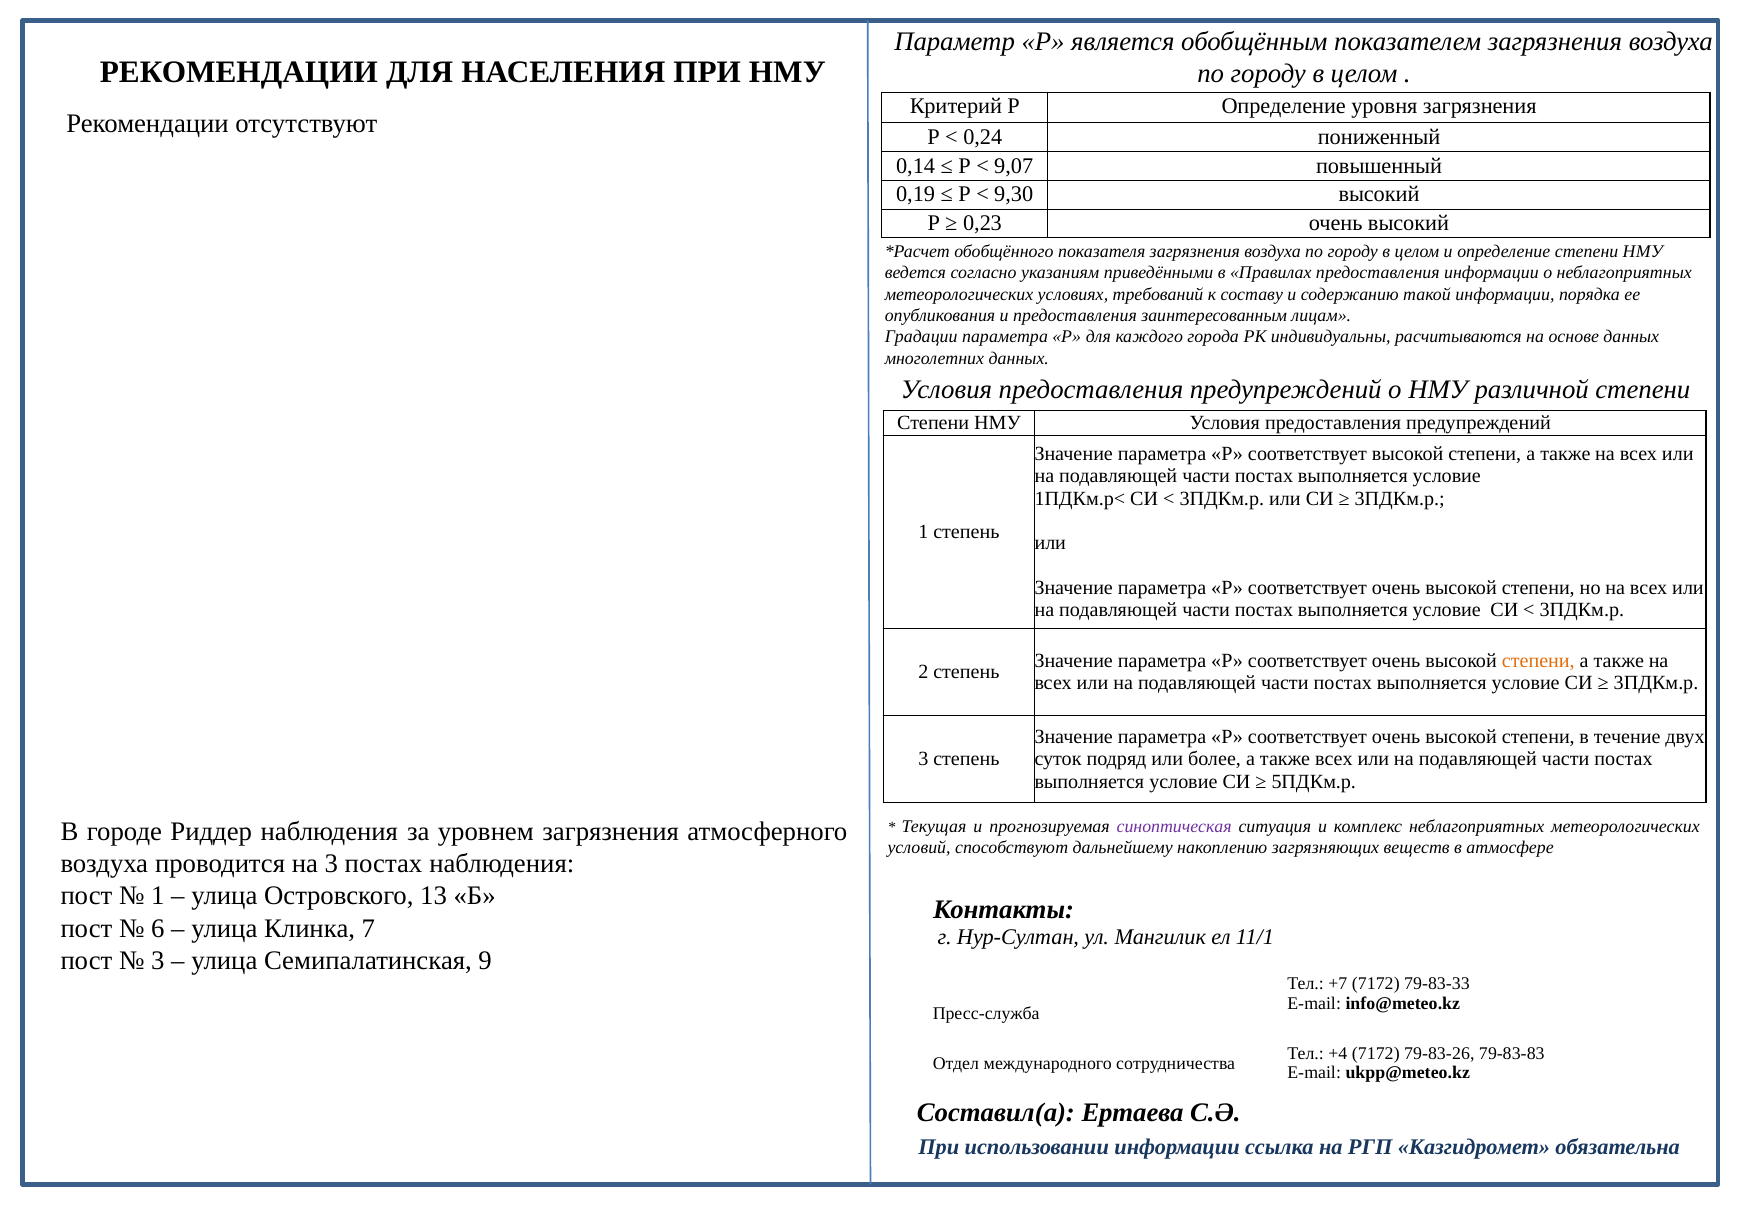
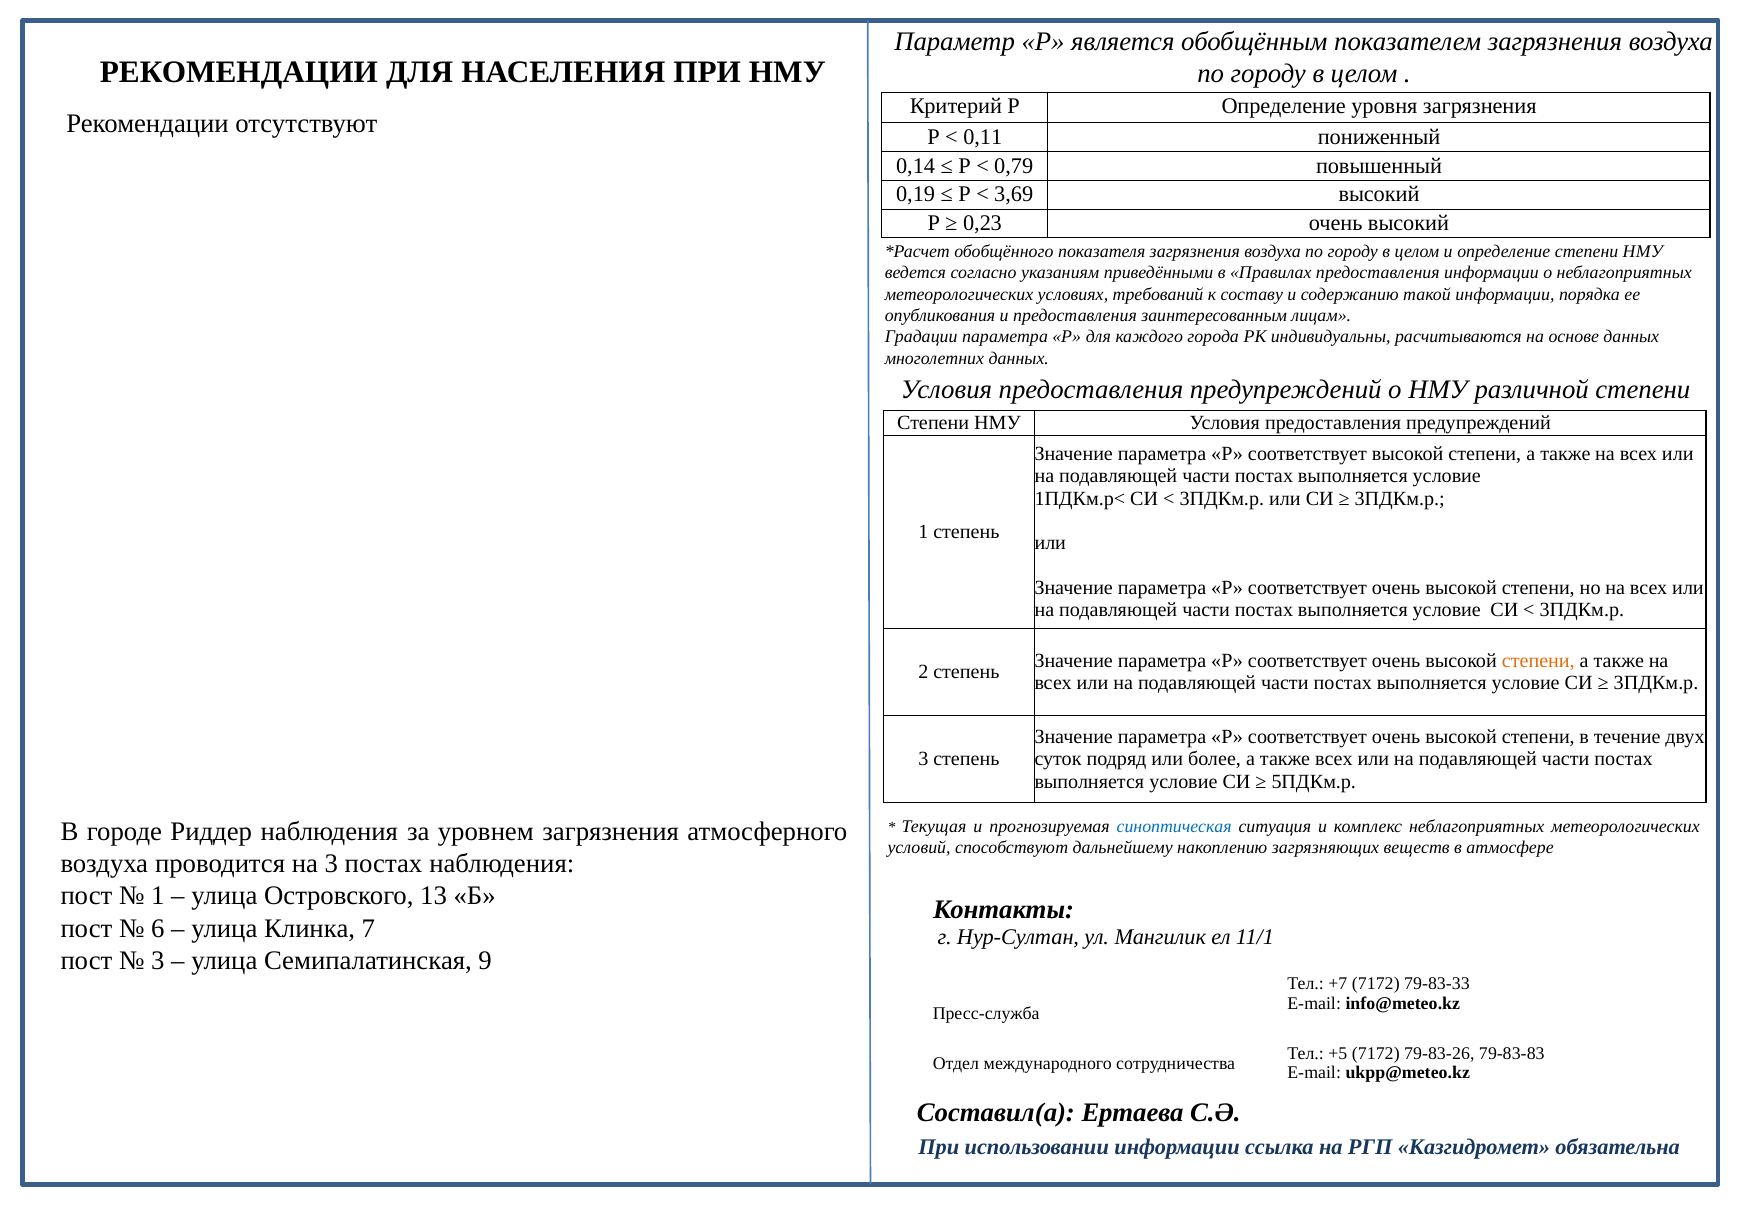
0,24: 0,24 -> 0,11 (983, 137)
9,07: 9,07 -> 0,79 (1014, 166)
9,30: 9,30 -> 3,69 (1014, 195)
синоптическая colour: purple -> blue (1174, 827)
+4: +4 -> +5 (1338, 1054)
